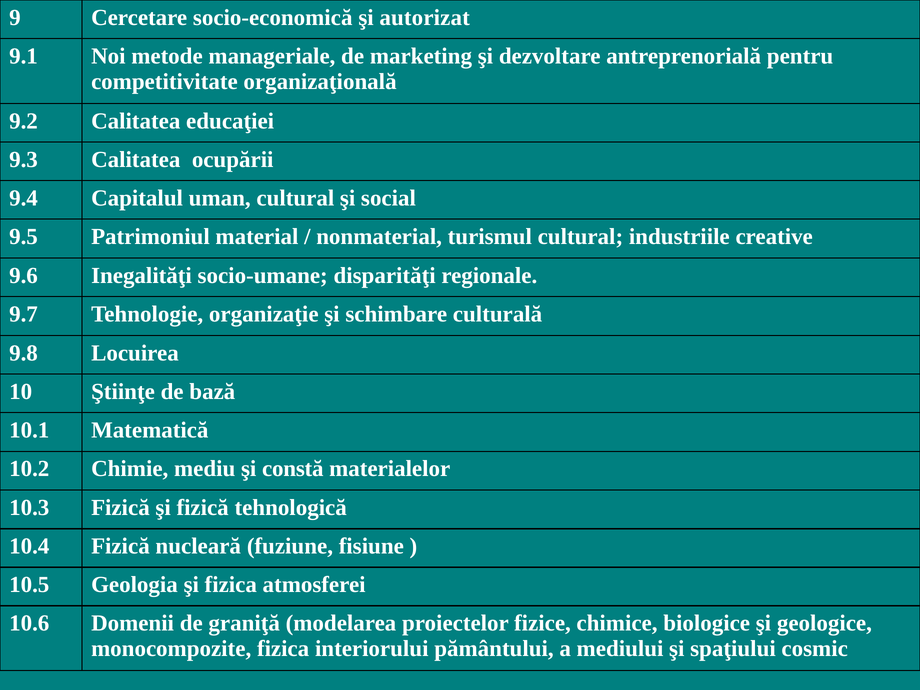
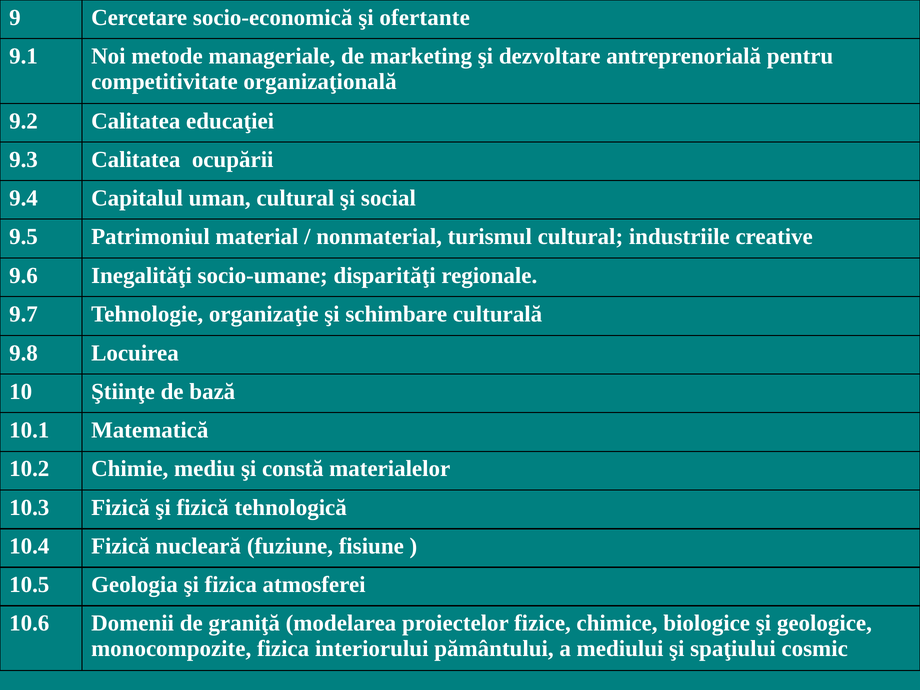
autorizat: autorizat -> ofertante (425, 18)
